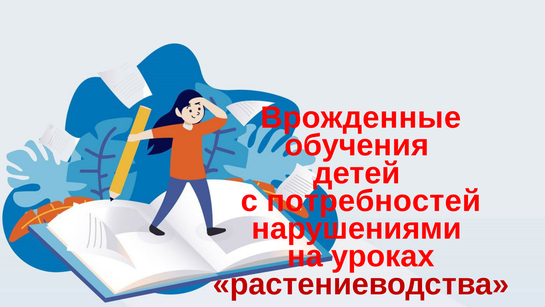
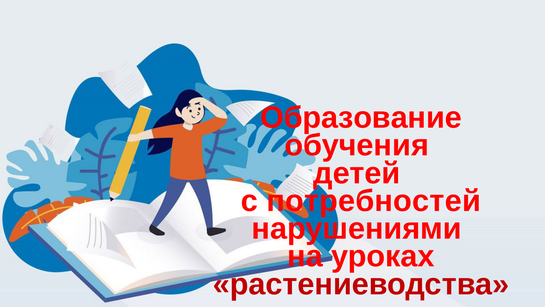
Врожденные: Врожденные -> Образование (361, 118)
